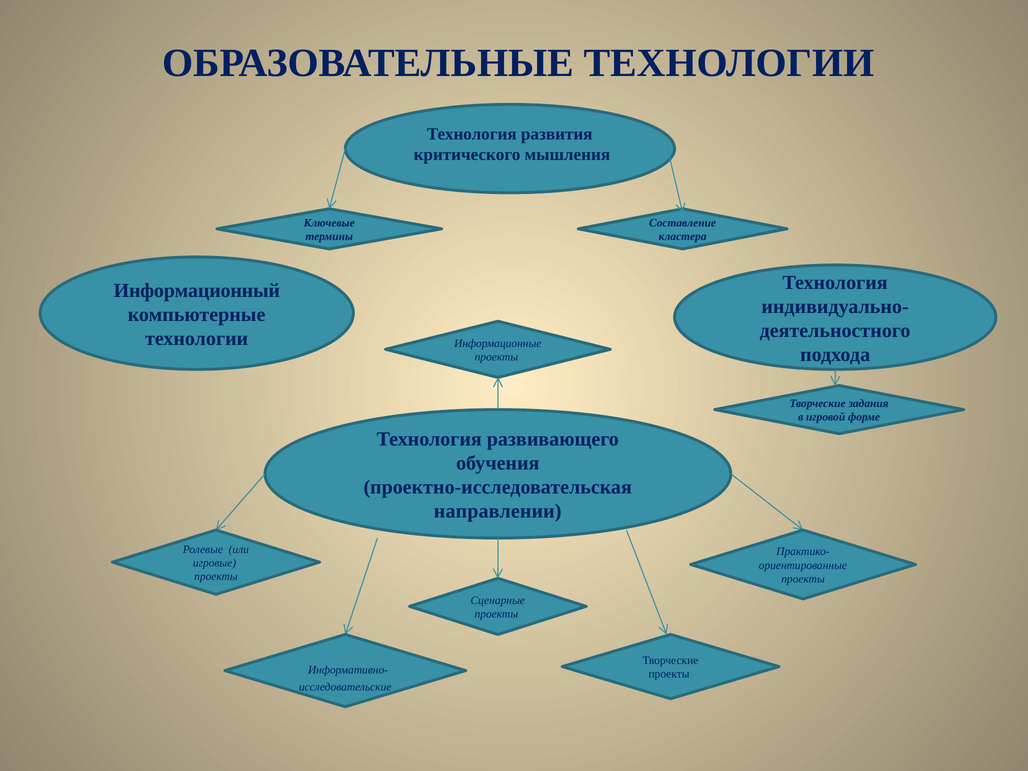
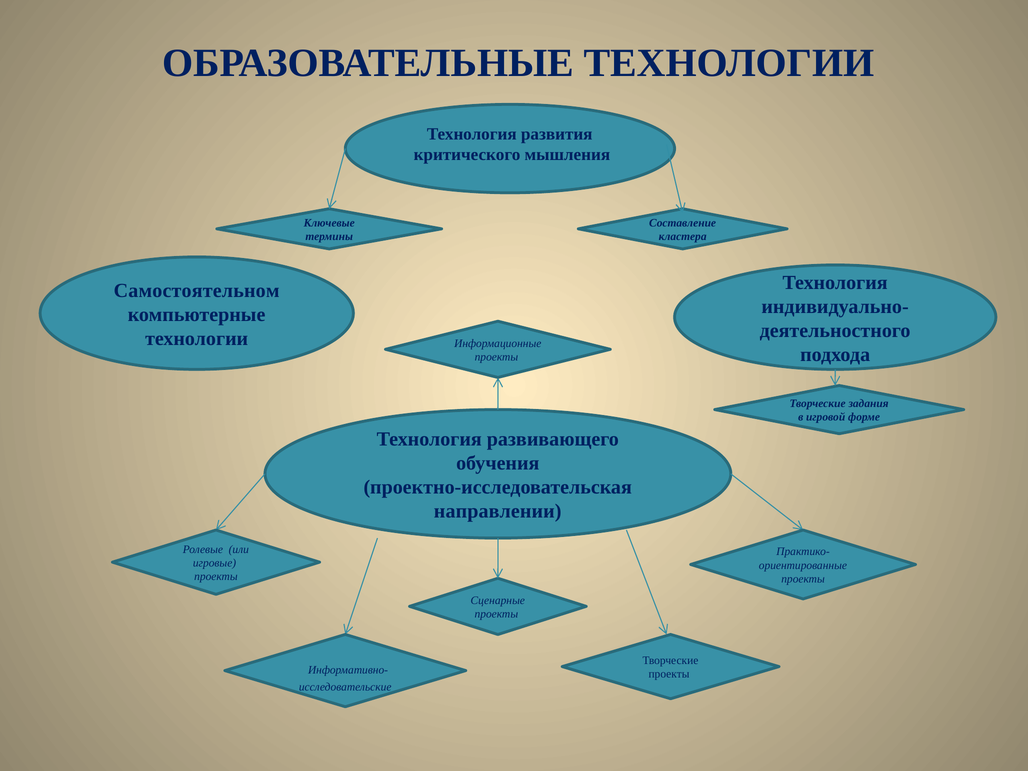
Информационный: Информационный -> Самостоятельном (197, 291)
